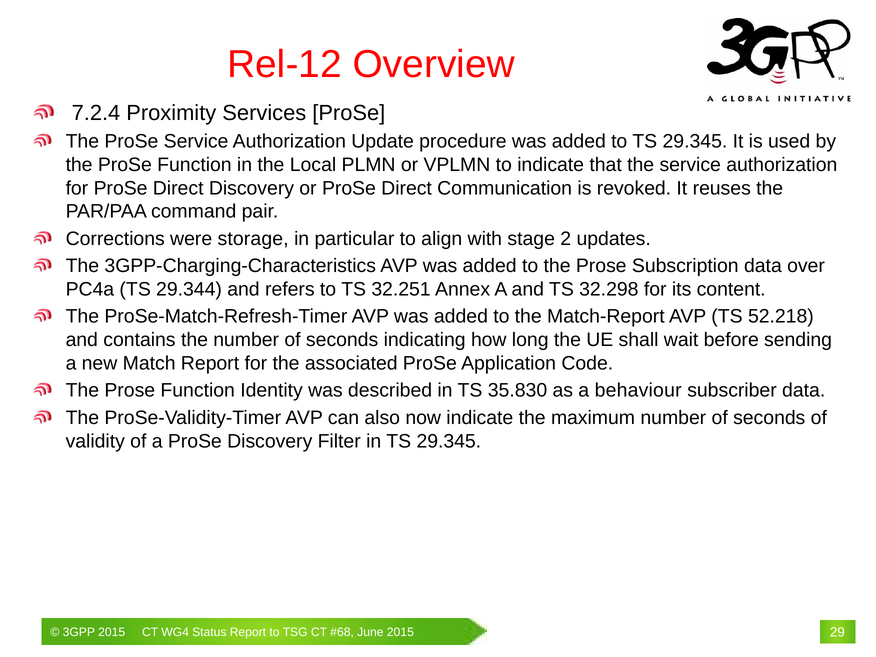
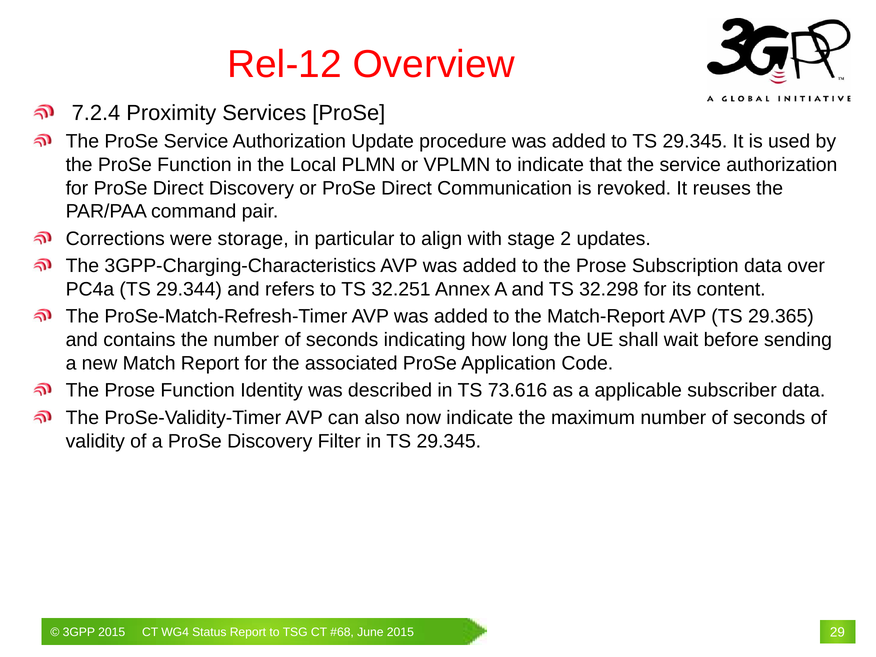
52.218: 52.218 -> 29.365 (781, 317)
35.830: 35.830 -> 73.616 (518, 391)
behaviour: behaviour -> applicable (638, 391)
